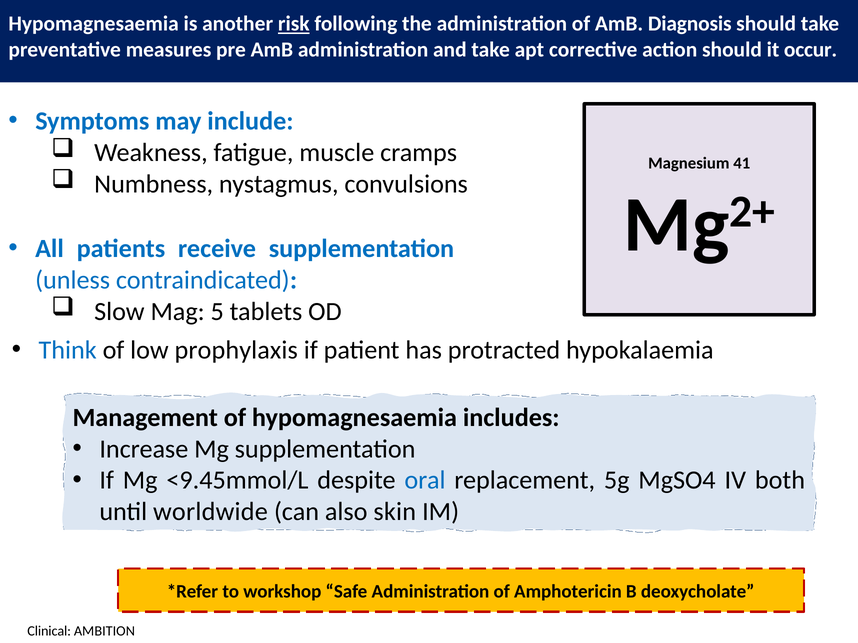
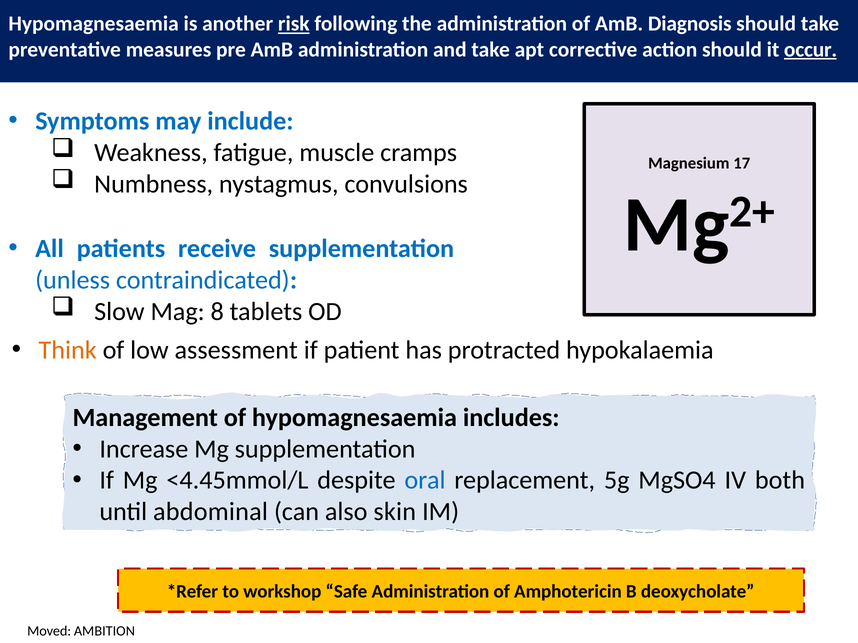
occur underline: none -> present (811, 50)
41: 41 -> 17 (742, 163)
5: 5 -> 8 (217, 312)
Think colour: blue -> orange (68, 350)
prophylaxis: prophylaxis -> assessment (236, 350)
<9.45mmol/L: <9.45mmol/L -> <4.45mmol/L (237, 481)
worldwide: worldwide -> abdominal (210, 512)
Clinical: Clinical -> Moved (49, 631)
